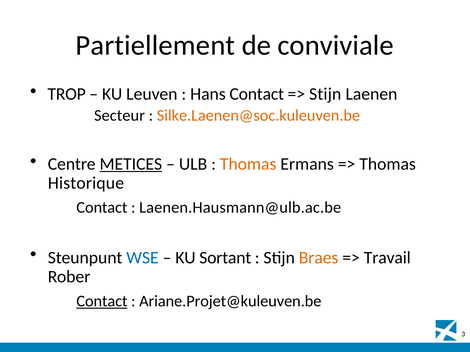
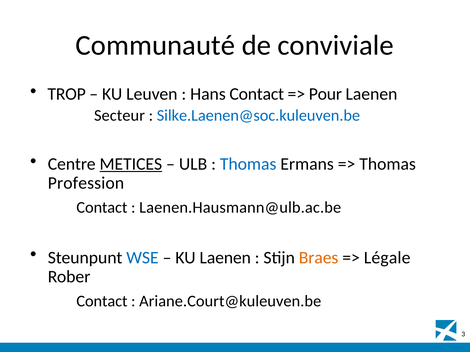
Partiellement: Partiellement -> Communauté (155, 45)
Stijn: Stijn -> Pour (325, 94)
Silke.Laenen@soc.kuleuven.be colour: orange -> blue (258, 116)
Thomas colour: orange -> blue (248, 164)
Historique: Historique -> Profession (86, 183)
KU Sortant: Sortant -> Laenen (225, 258)
Travail: Travail -> Légale (387, 258)
Contact underline: present -> none (102, 302)
Ariane.Projet@kuleuven.be: Ariane.Projet@kuleuven.be -> Ariane.Court@kuleuven.be (230, 302)
